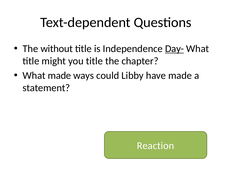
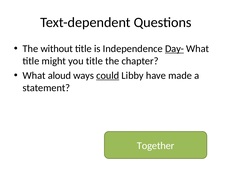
What made: made -> aloud (59, 75)
could underline: none -> present (108, 75)
Reaction: Reaction -> Together (156, 146)
